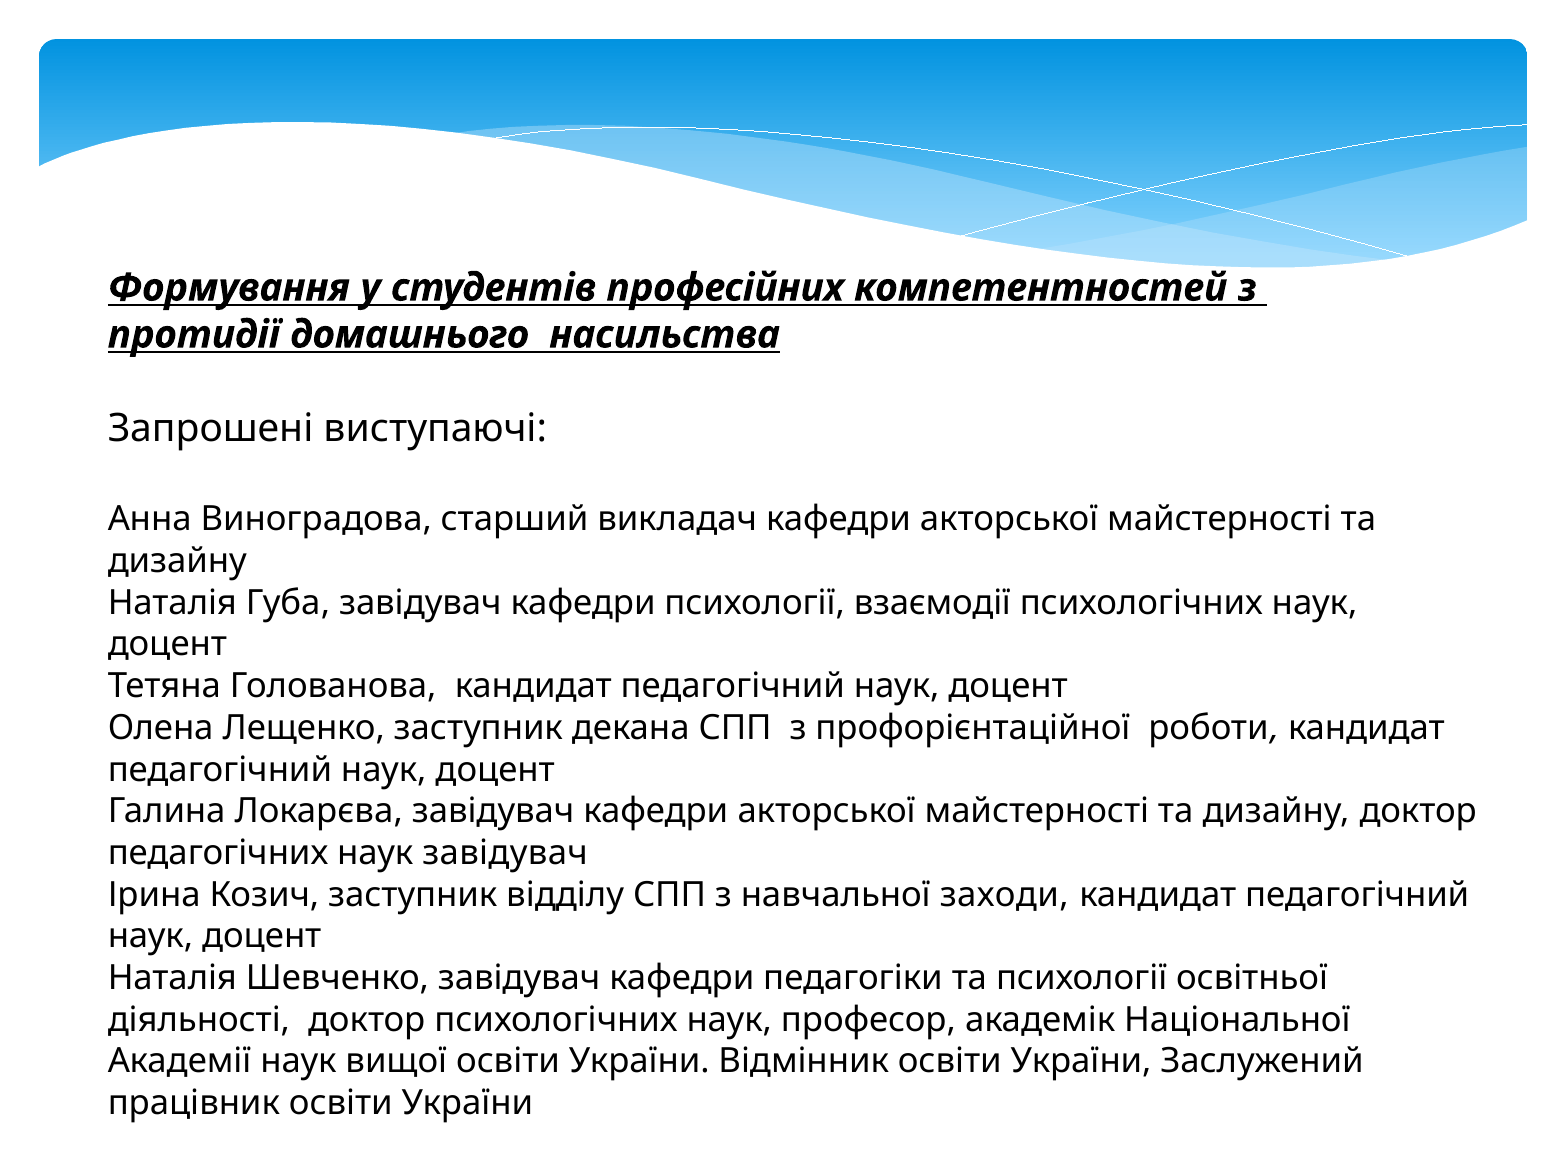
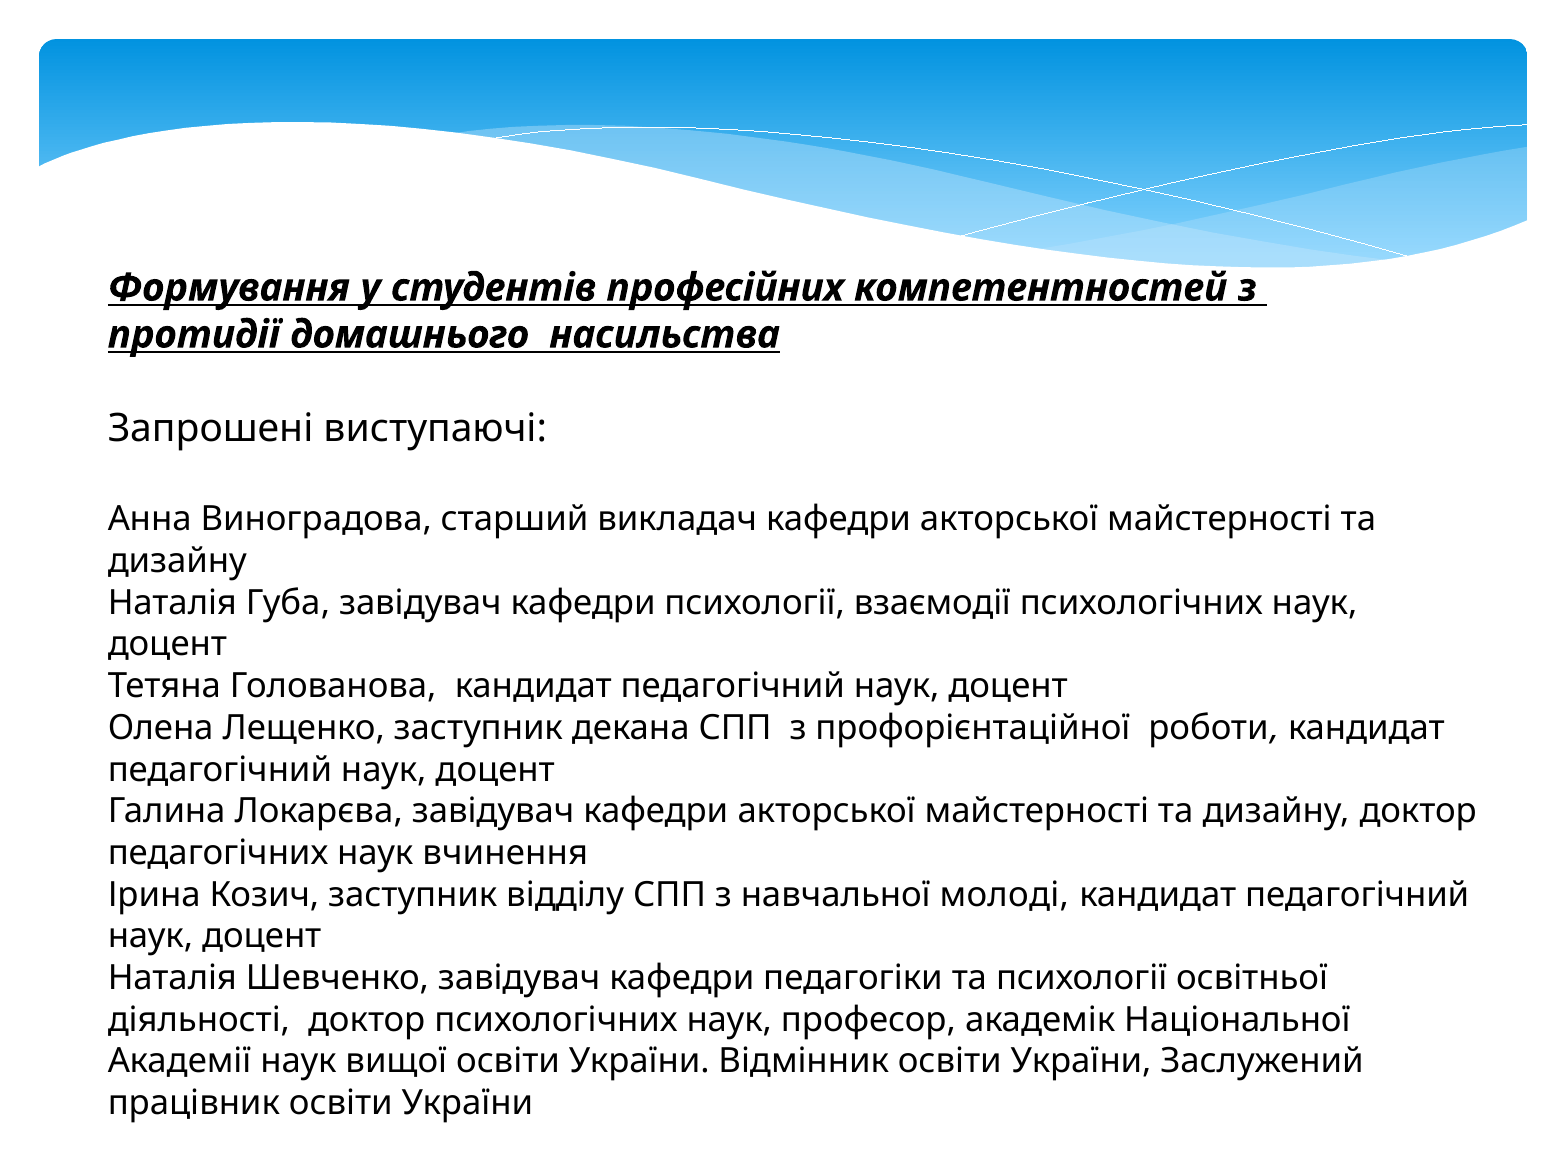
наук завідувач: завідувач -> вчинення (505, 853)
заходи: заходи -> молоді (1004, 895)
